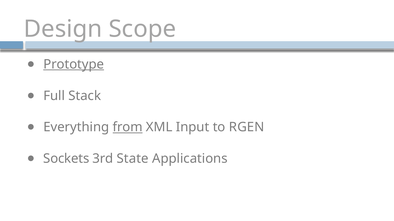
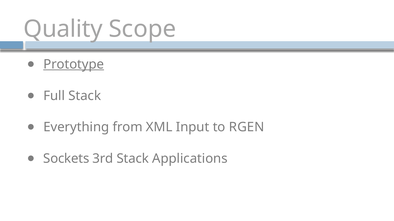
Design: Design -> Quality (63, 29)
from underline: present -> none (128, 127)
3rd State: State -> Stack (133, 159)
